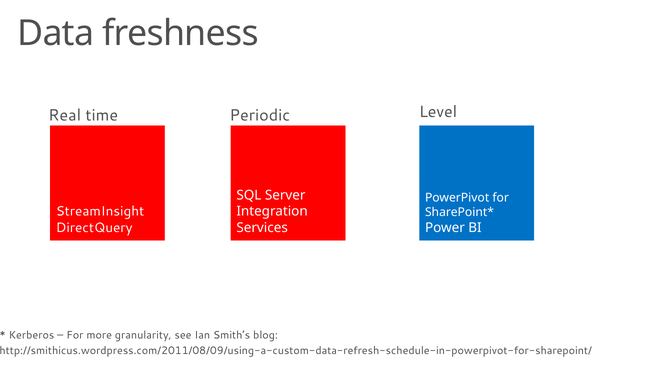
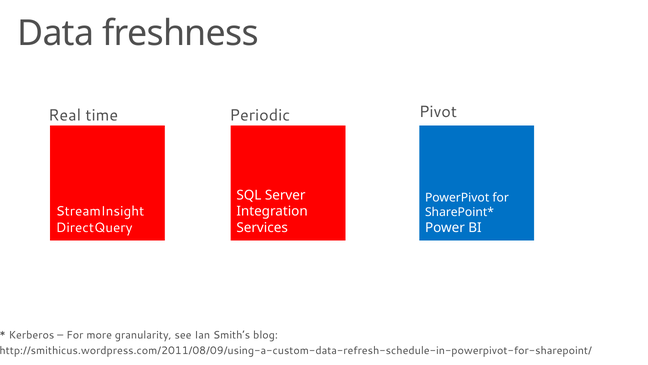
Level: Level -> Pivot (438, 112)
